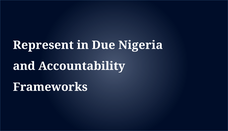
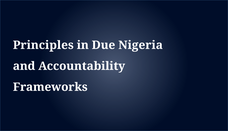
Represent: Represent -> Principles (43, 45)
